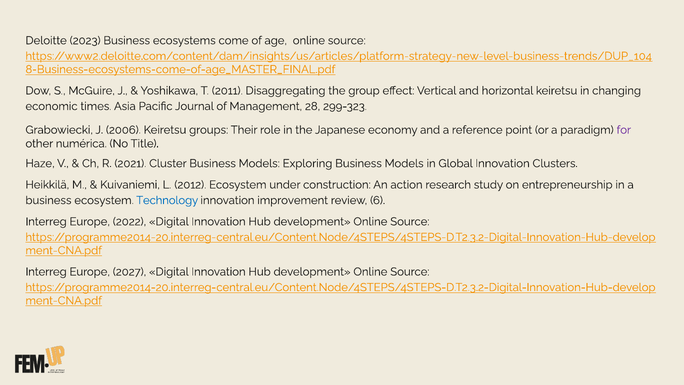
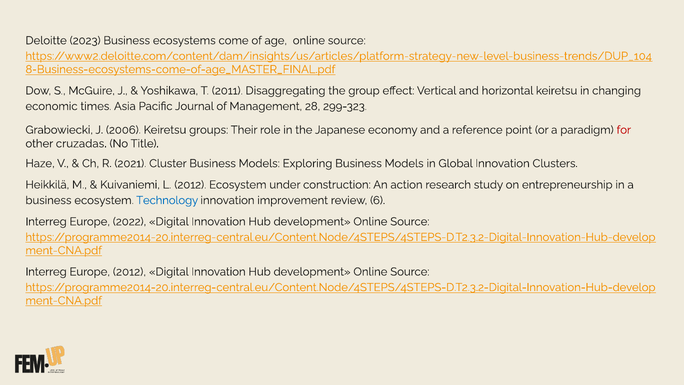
for colour: purple -> red (624, 130)
numérica: numérica -> cruzadas (81, 143)
Europe 2027: 2027 -> 2012 (129, 272)
